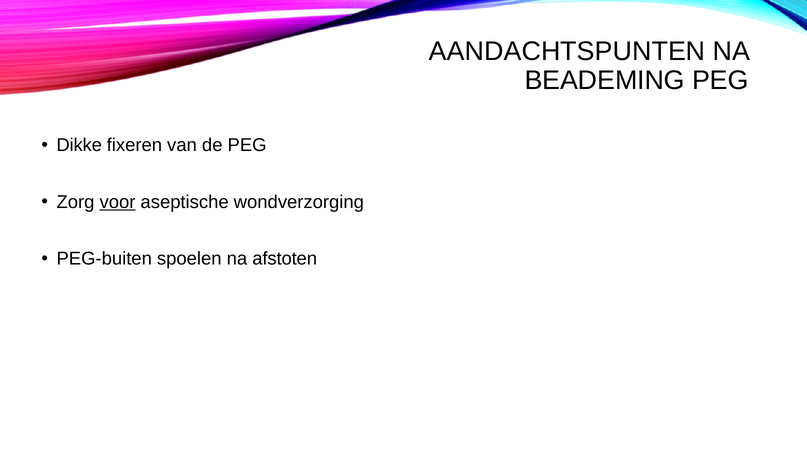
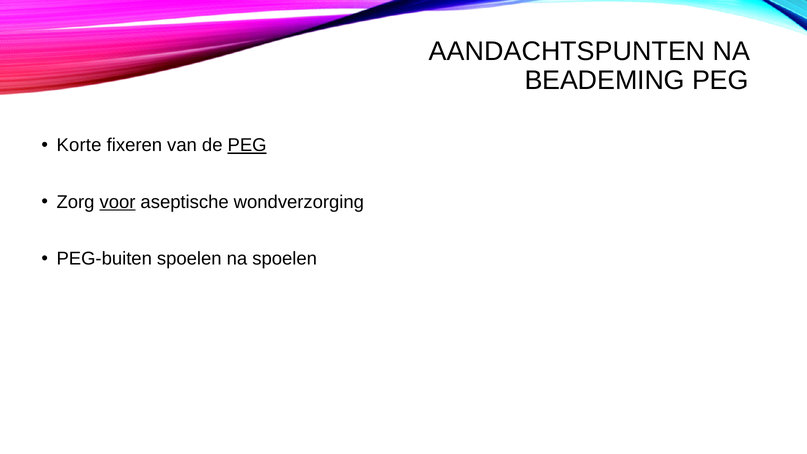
Dikke: Dikke -> Korte (79, 145)
PEG underline: none -> present (247, 145)
na afstoten: afstoten -> spoelen (285, 259)
